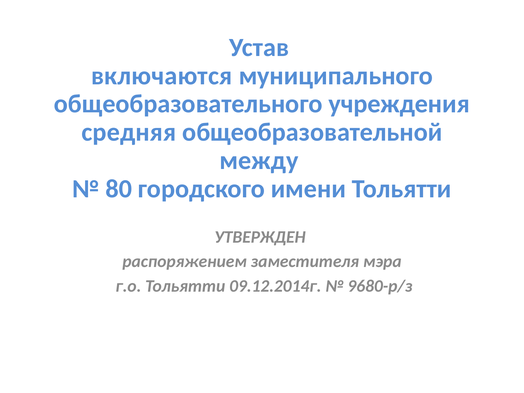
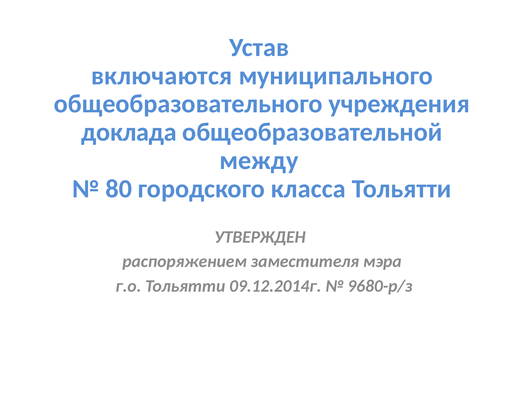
средняя: средняя -> доклада (129, 132)
имени: имени -> класса (308, 189)
